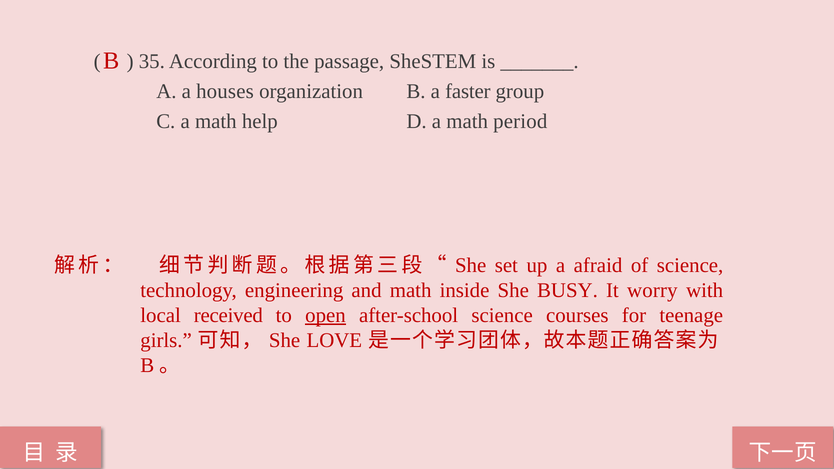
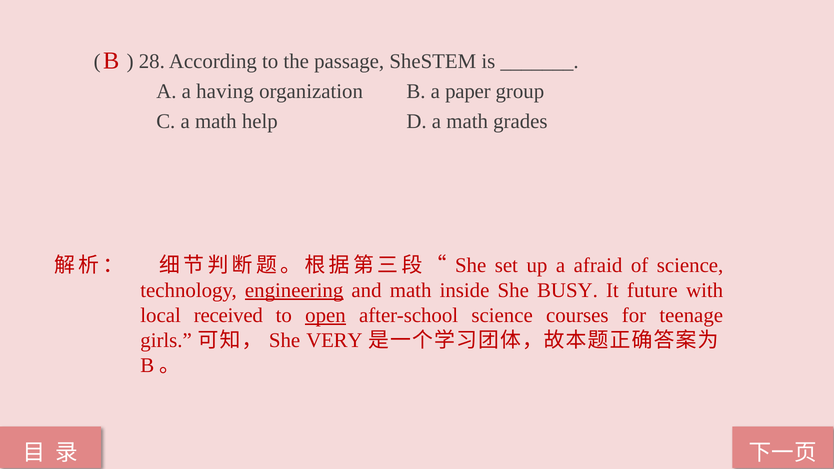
35: 35 -> 28 (152, 61)
houses: houses -> having (225, 91)
faster: faster -> paper (468, 91)
period: period -> grades (520, 121)
engineering underline: none -> present (294, 290)
worry: worry -> future (652, 290)
LOVE: LOVE -> VERY (334, 340)
